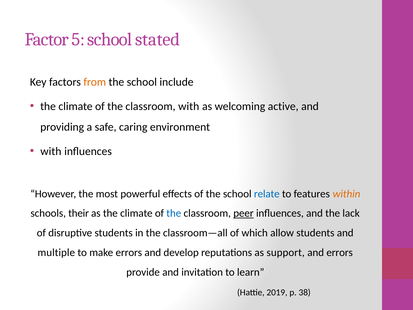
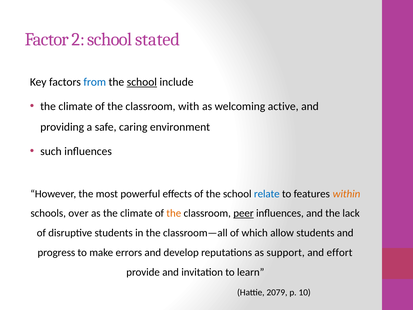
5: 5 -> 2 (78, 39)
from colour: orange -> blue (95, 82)
school underline: none -> present (142, 82)
with: with -> such (51, 151)
their: their -> over (78, 213)
the colour: blue -> orange (174, 213)
multiple: multiple -> progress (56, 252)
and errors: errors -> effort (340, 252)
2019: 2019 -> 2079 (277, 292)
38: 38 -> 10 (305, 292)
